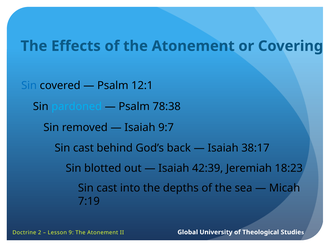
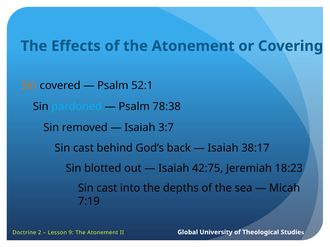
Sin colour: blue -> orange (29, 86)
12:1: 12:1 -> 52:1 (142, 86)
9:7: 9:7 -> 3:7 (166, 128)
42:39: 42:39 -> 42:75 (208, 169)
